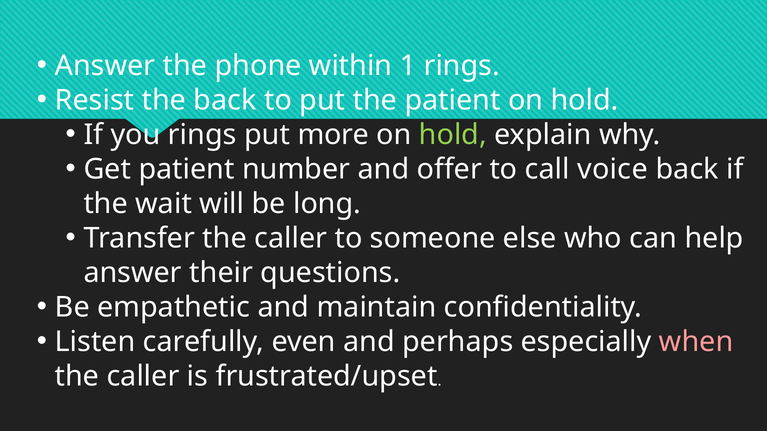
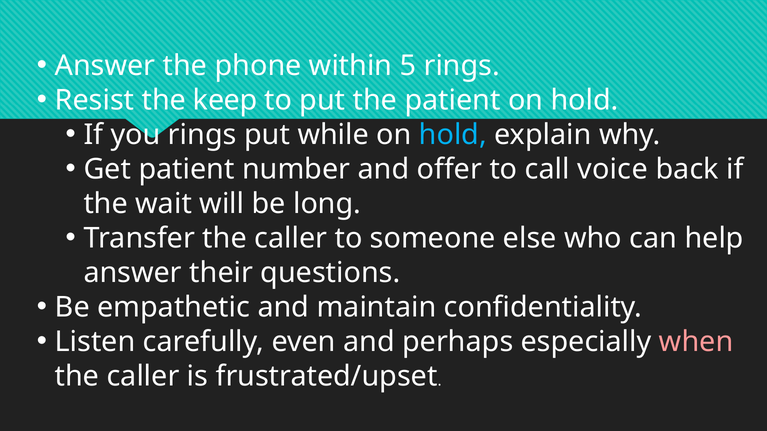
1: 1 -> 5 (408, 66)
the back: back -> keep (225, 101)
more: more -> while (333, 135)
hold colour: light green -> light blue (453, 135)
